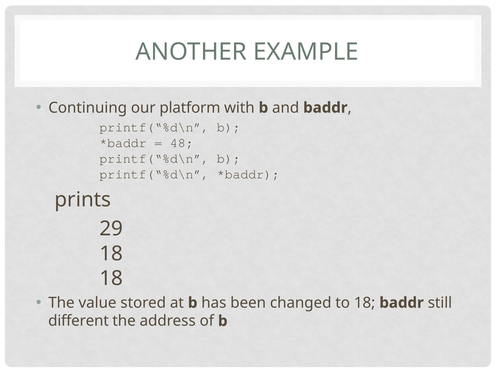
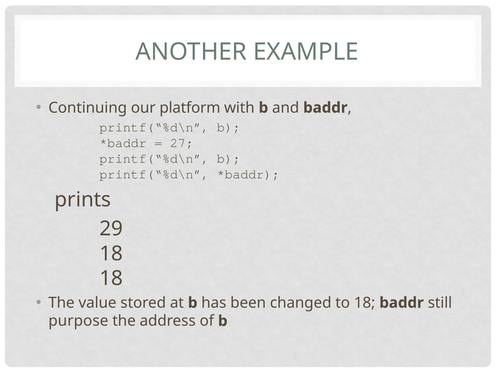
48: 48 -> 27 (182, 143)
different: different -> purpose (78, 321)
